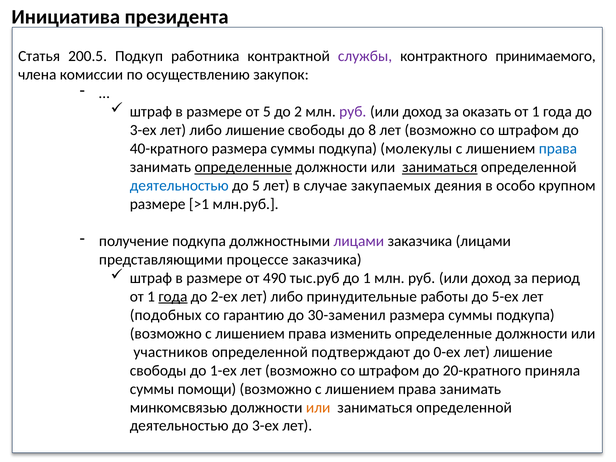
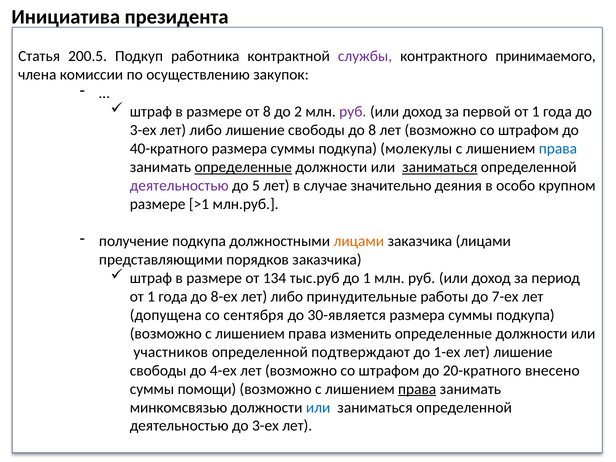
от 5: 5 -> 8 (267, 112)
оказать: оказать -> первой (487, 112)
деятельностью colour: blue -> purple (179, 186)
закупаемых: закупаемых -> значительно (391, 186)
лицами colour: purple -> orange (359, 241)
процессе: процессе -> порядков (258, 260)
490: 490 -> 134 (275, 278)
года underline: present -> none (173, 297)
2-ех: 2-ех -> 8-ех (224, 297)
5-ех: 5-ех -> 7-ех (505, 297)
подобных: подобных -> допущена (166, 315)
гарантию: гарантию -> сентября (254, 315)
30-заменил: 30-заменил -> 30-является (347, 315)
0-ех: 0-ех -> 1-ех (447, 352)
1-ех: 1-ех -> 4-ех (223, 370)
приняла: приняла -> внесено (552, 370)
права underline: none -> present (417, 389)
или colour: orange -> blue (318, 407)
